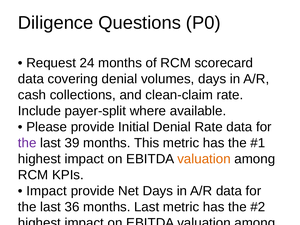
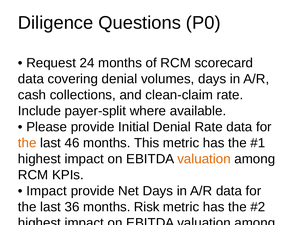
the colour: purple -> orange (27, 143)
39: 39 -> 46 (72, 143)
months Last: Last -> Risk (147, 207)
